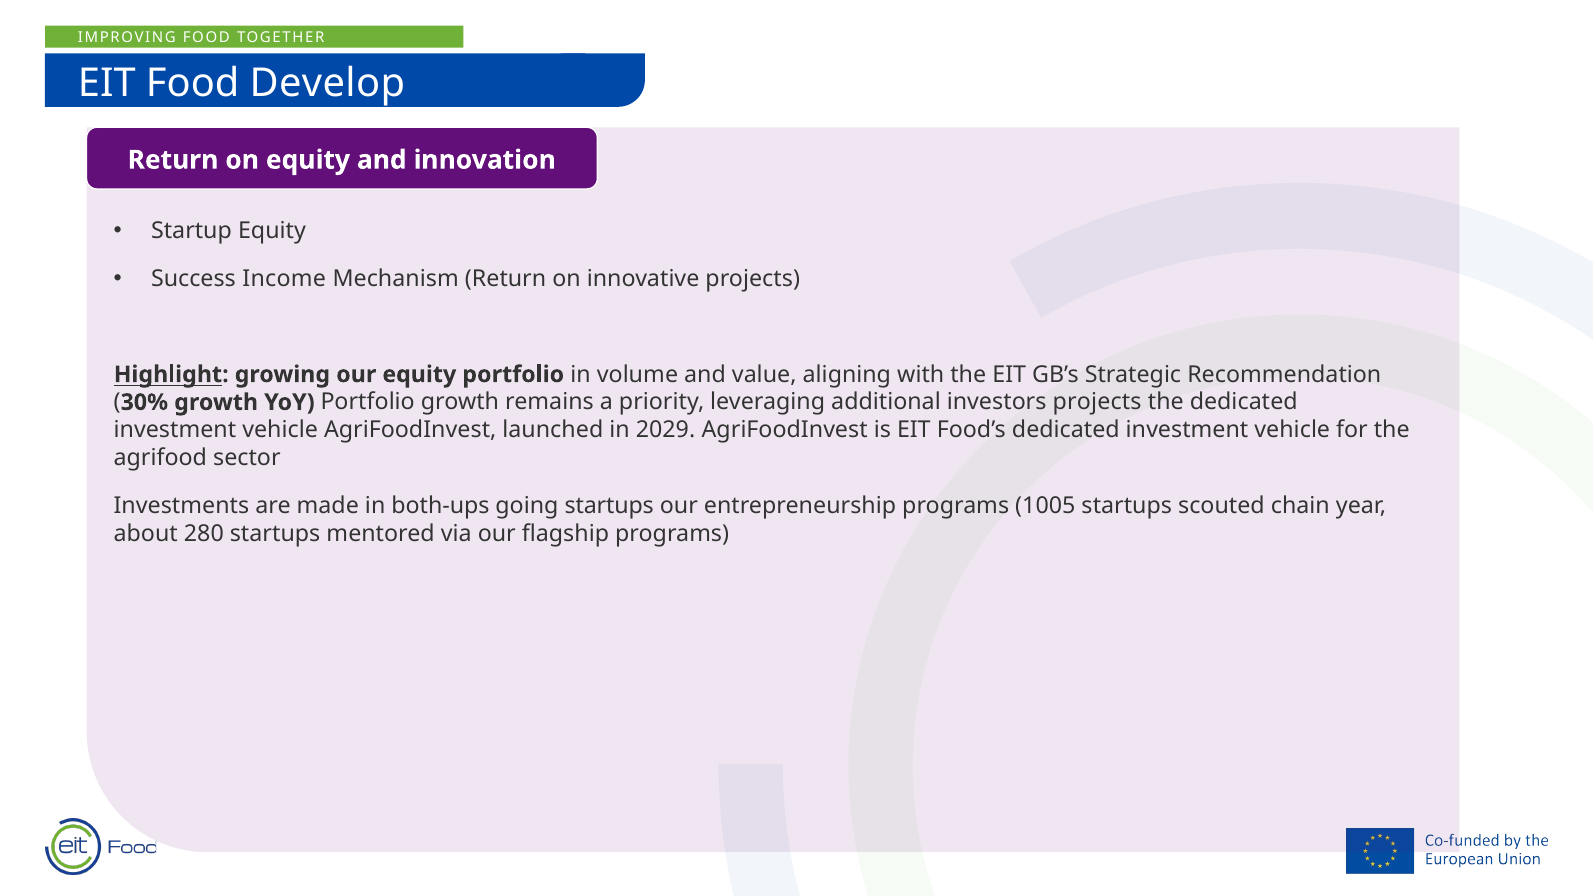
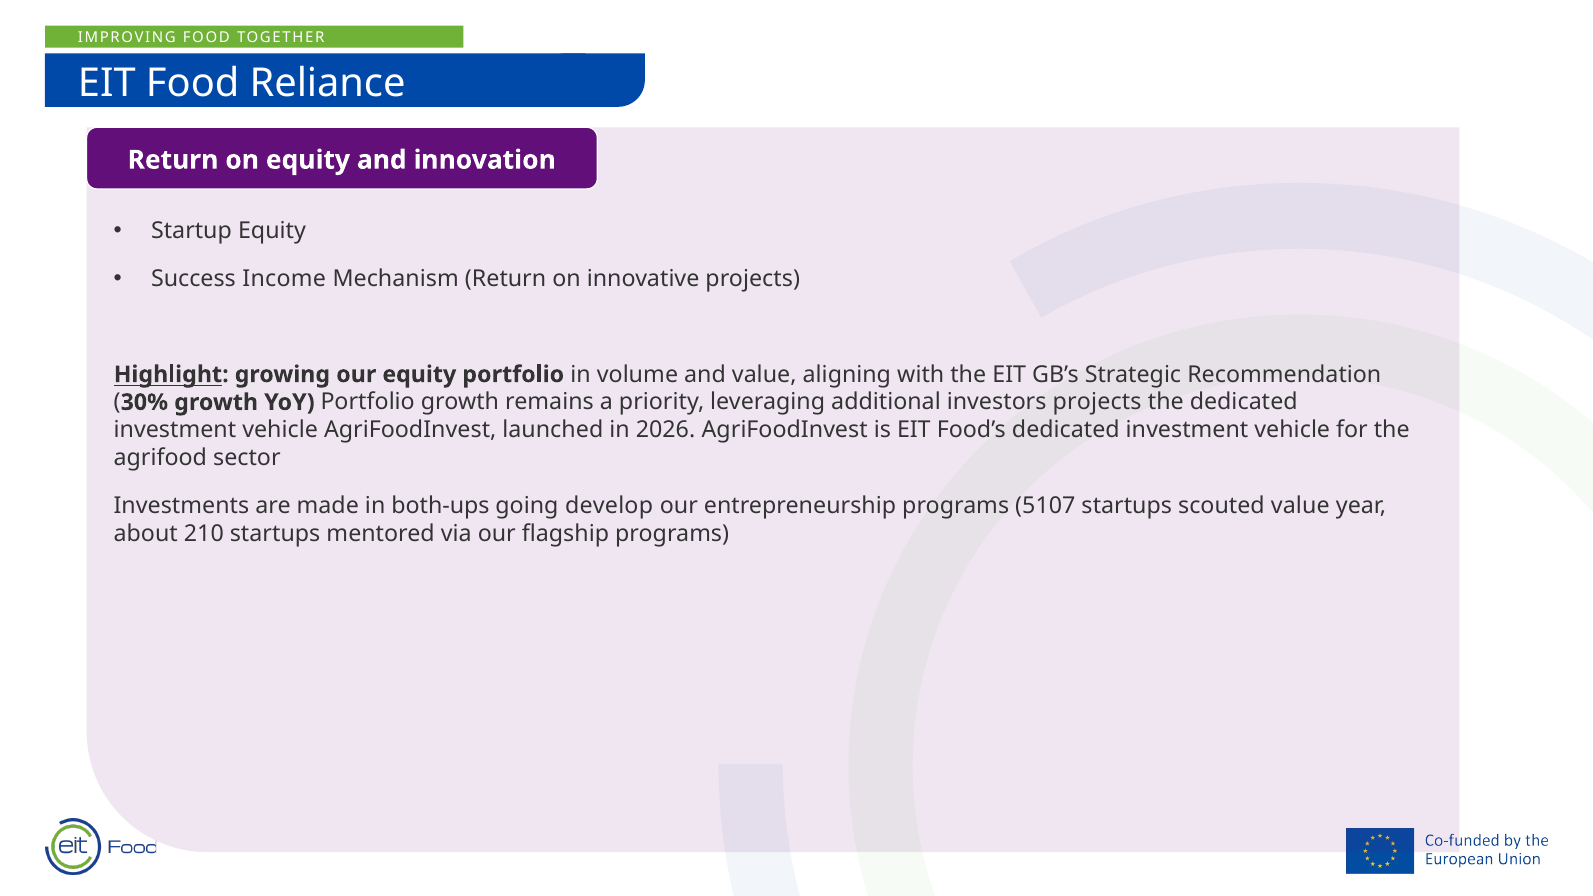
Develop: Develop -> Reliance (328, 83)
2029: 2029 -> 2026 (666, 430)
going startups: startups -> develop (609, 506)
1005: 1005 -> 5107 (1045, 506)
scouted chain: chain -> value (1300, 506)
280: 280 -> 210 (204, 534)
